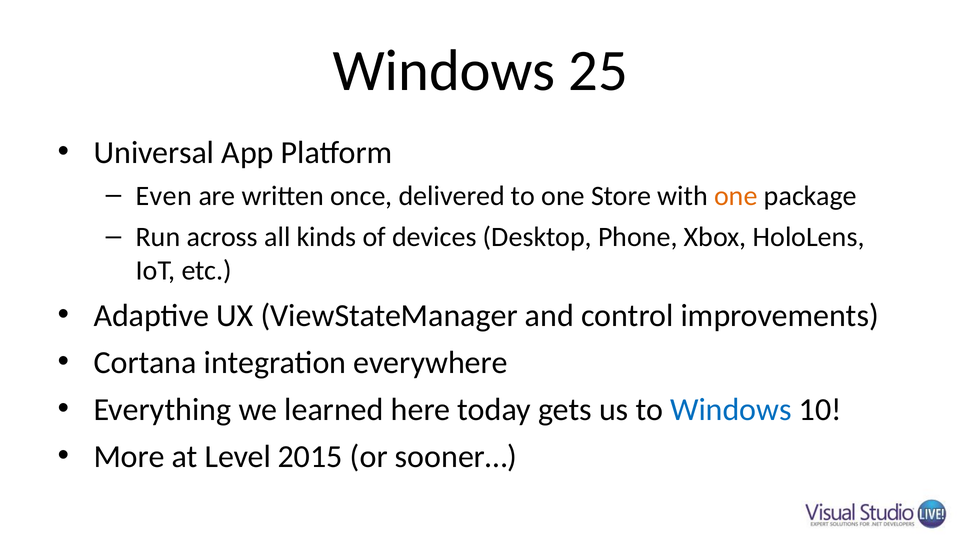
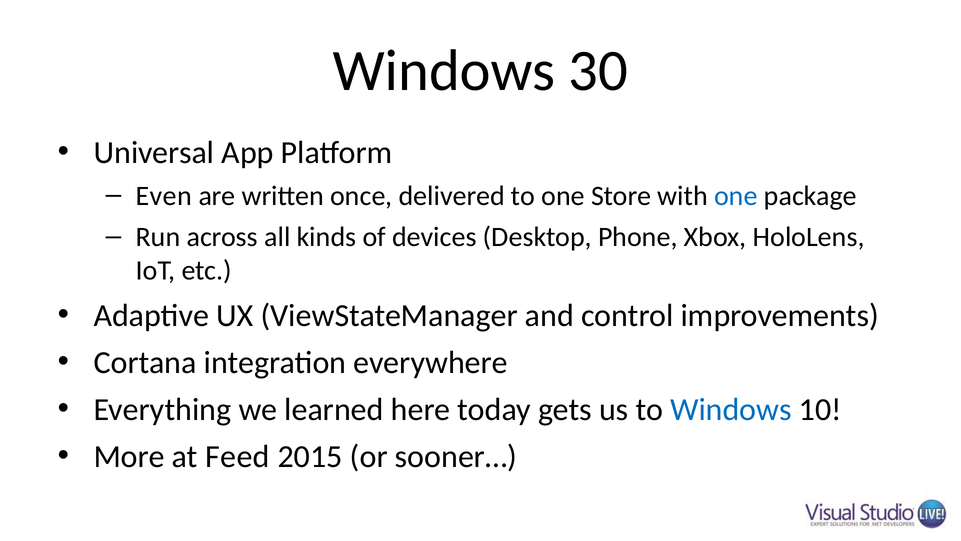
25: 25 -> 30 (598, 71)
one colour: orange -> blue (736, 196)
Level: Level -> Feed (238, 456)
